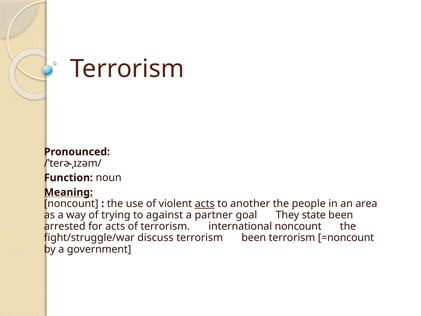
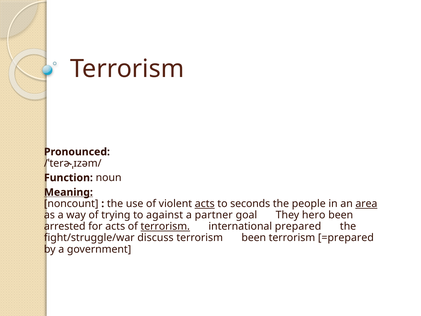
another: another -> seconds (250, 204)
area underline: none -> present (366, 204)
state: state -> hero (314, 215)
terrorism underline: none -> present (165, 226)
international noncount: noncount -> prepared (298, 226)
=noncount: =noncount -> =prepared (346, 238)
